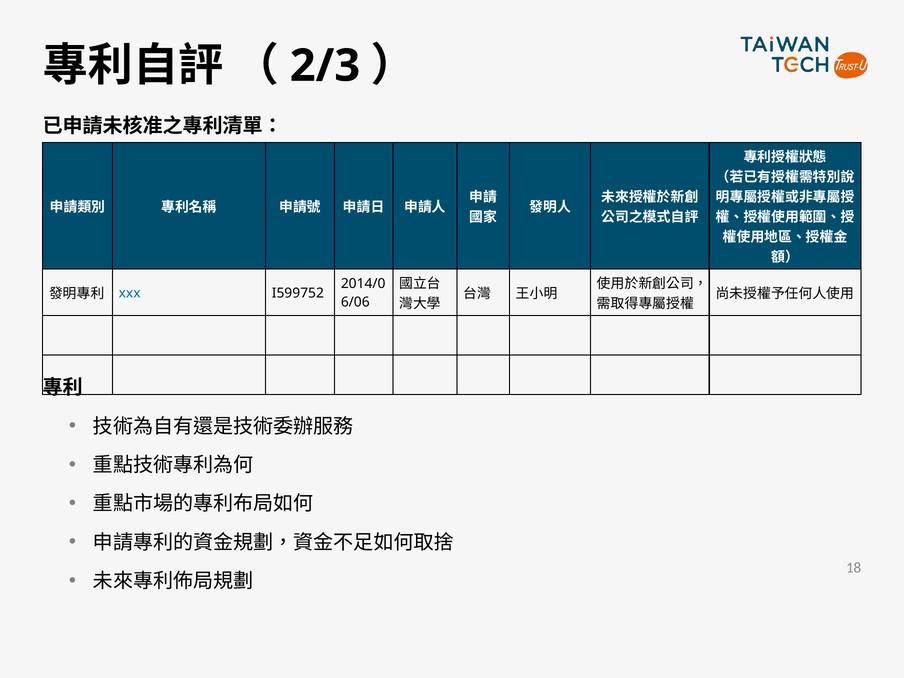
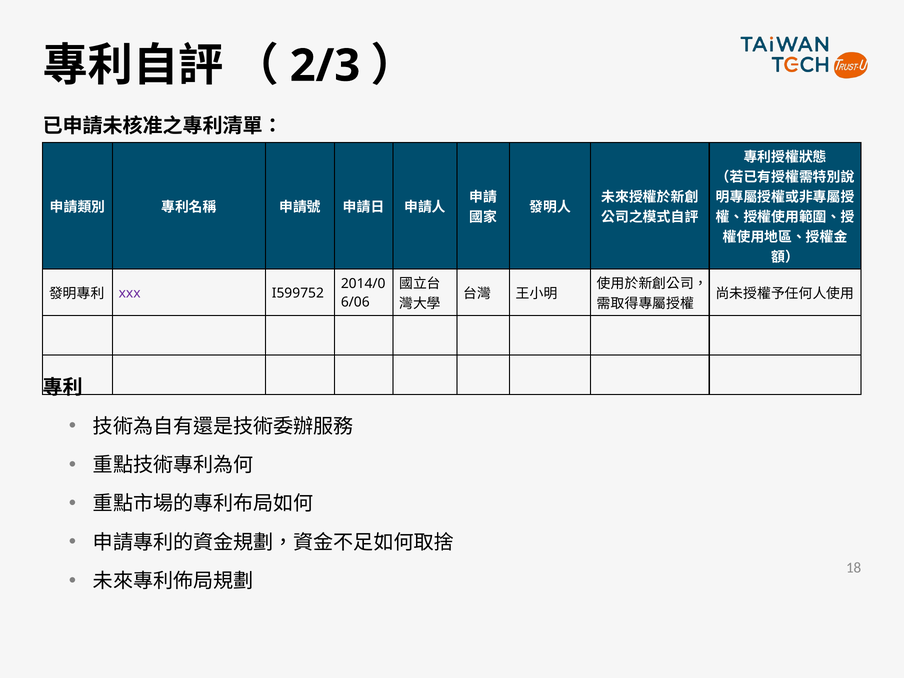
xxx colour: blue -> purple (130, 293)
